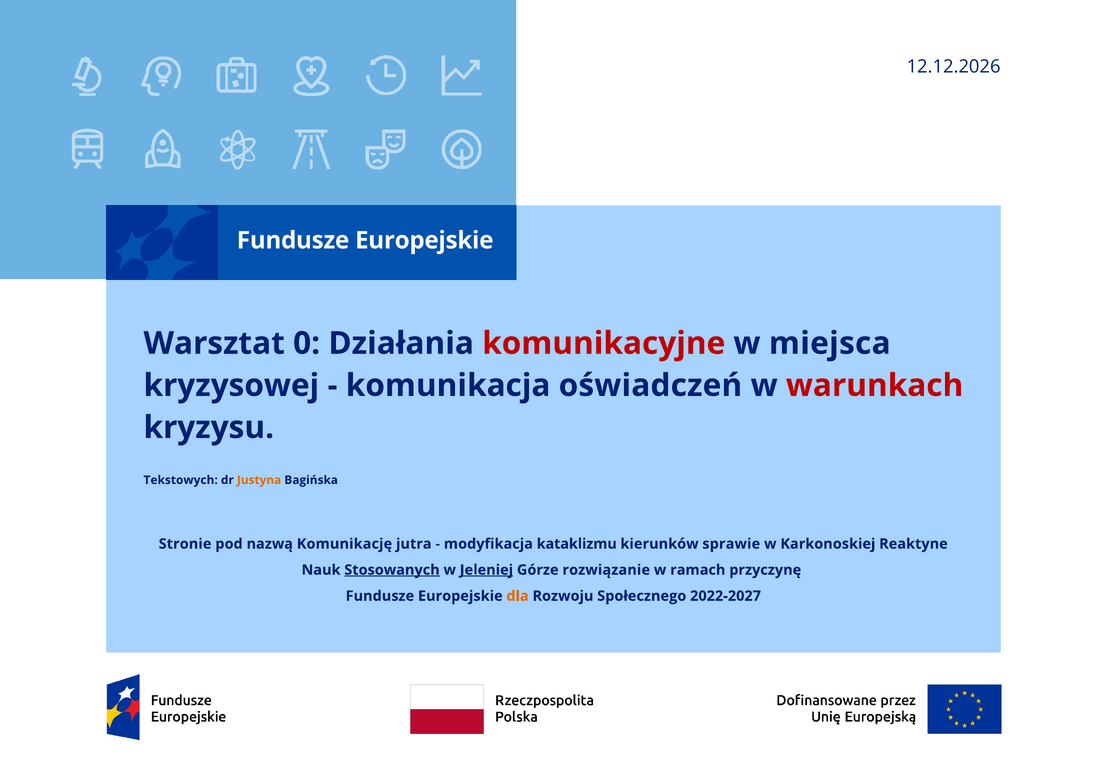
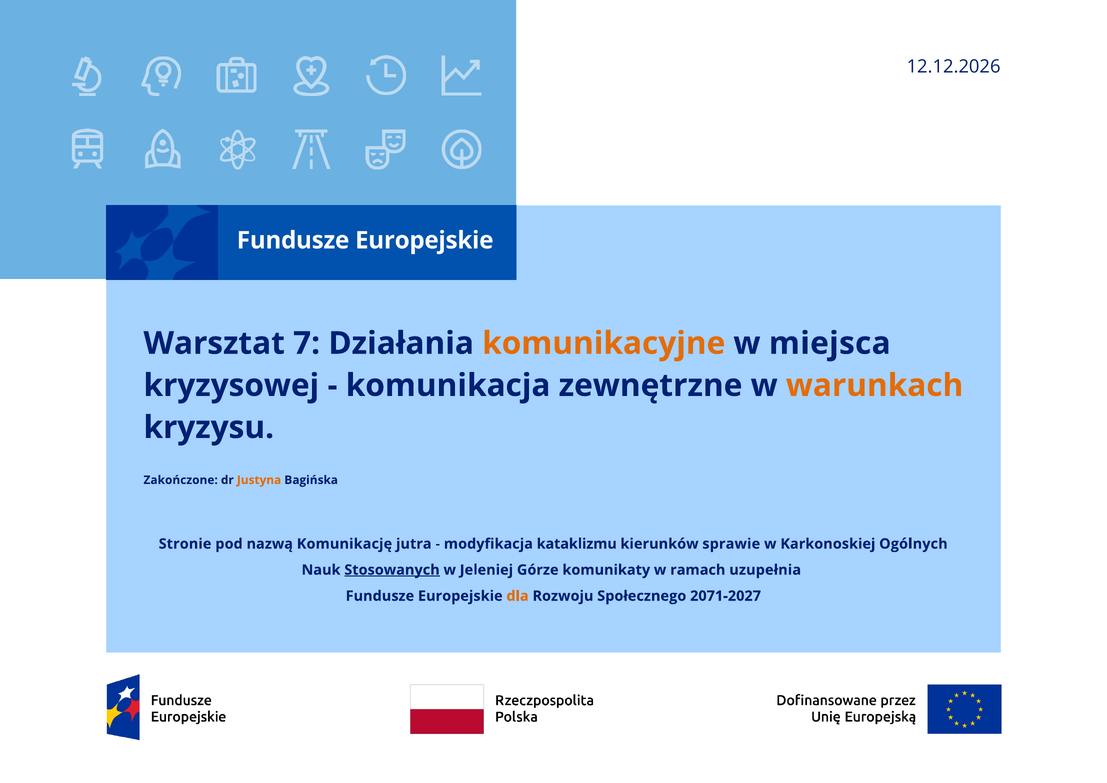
0: 0 -> 7 (307, 343)
komunikacyjne colour: red -> orange (604, 343)
oświadczeń: oświadczeń -> zewnętrzne (651, 385)
warunkach colour: red -> orange (875, 385)
Tekstowych: Tekstowych -> Zakończone (181, 480)
Reaktyne: Reaktyne -> Ogólnych (913, 544)
Jeleniej underline: present -> none (486, 570)
rozwiązanie: rozwiązanie -> komunikaty (606, 570)
przyczynę: przyczynę -> uzupełnia (765, 570)
2022-2027: 2022-2027 -> 2071-2027 (726, 596)
